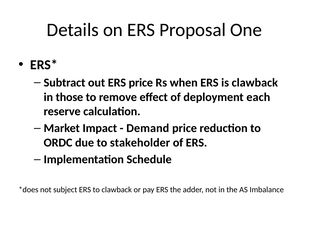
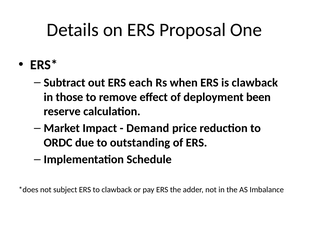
ERS price: price -> each (141, 83)
each: each -> been (258, 97)
stakeholder: stakeholder -> outstanding (140, 143)
